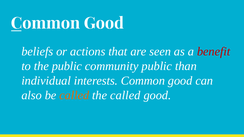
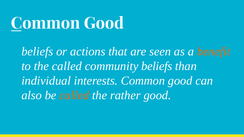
benefit colour: red -> orange (214, 52)
the public: public -> called (67, 66)
community public: public -> beliefs (157, 66)
the called: called -> rather (125, 95)
